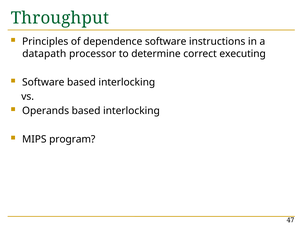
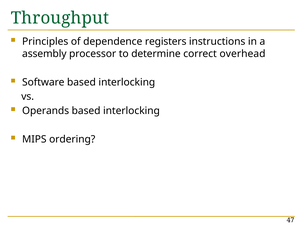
dependence software: software -> registers (166, 42)
datapath: datapath -> assembly (44, 54)
executing: executing -> overhead (243, 54)
program: program -> ordering (72, 139)
